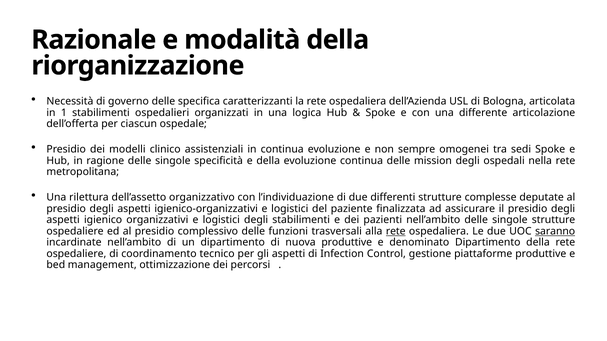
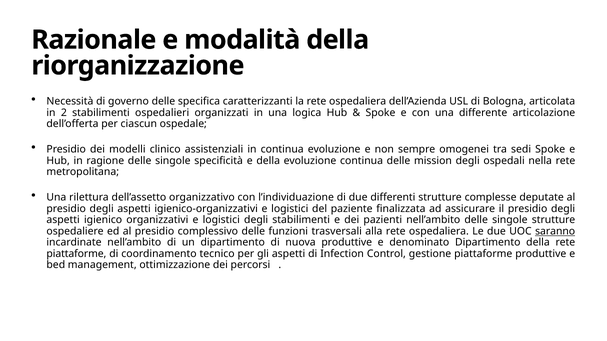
1: 1 -> 2 (64, 113)
rete underline: present -> none (396, 231)
ospedaliere: ospedaliere -> piattaforme (76, 254)
